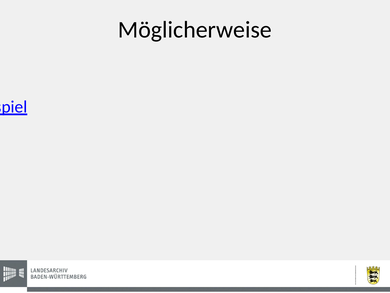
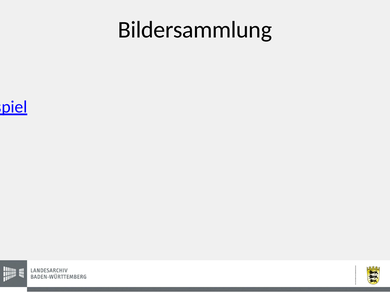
Möglicherweise: Möglicherweise -> Bildersammlung (195, 30)
